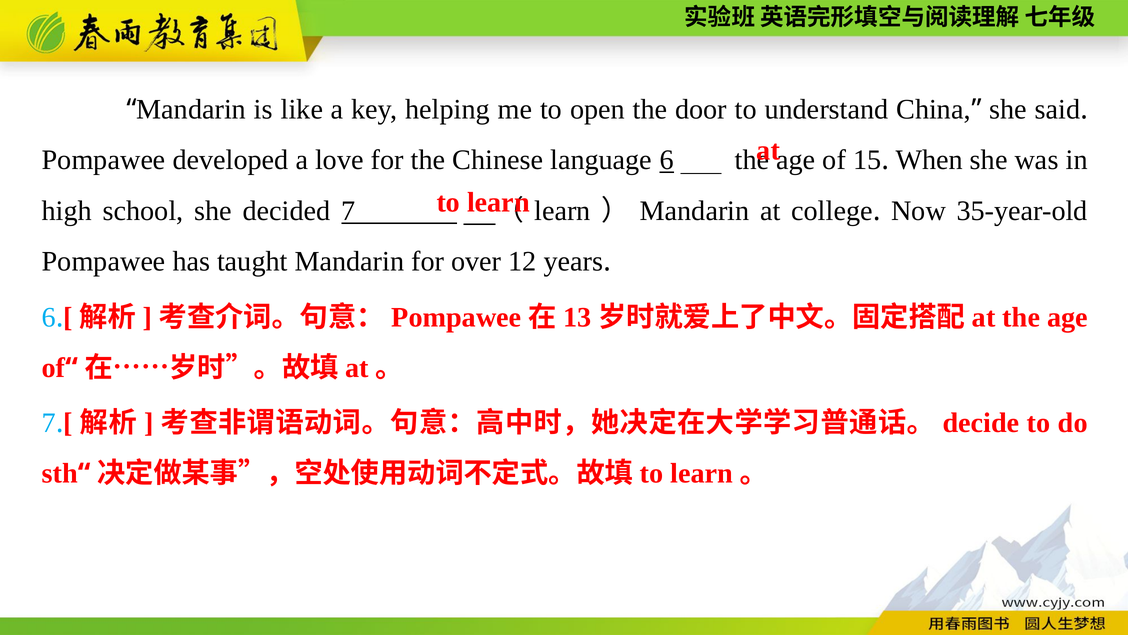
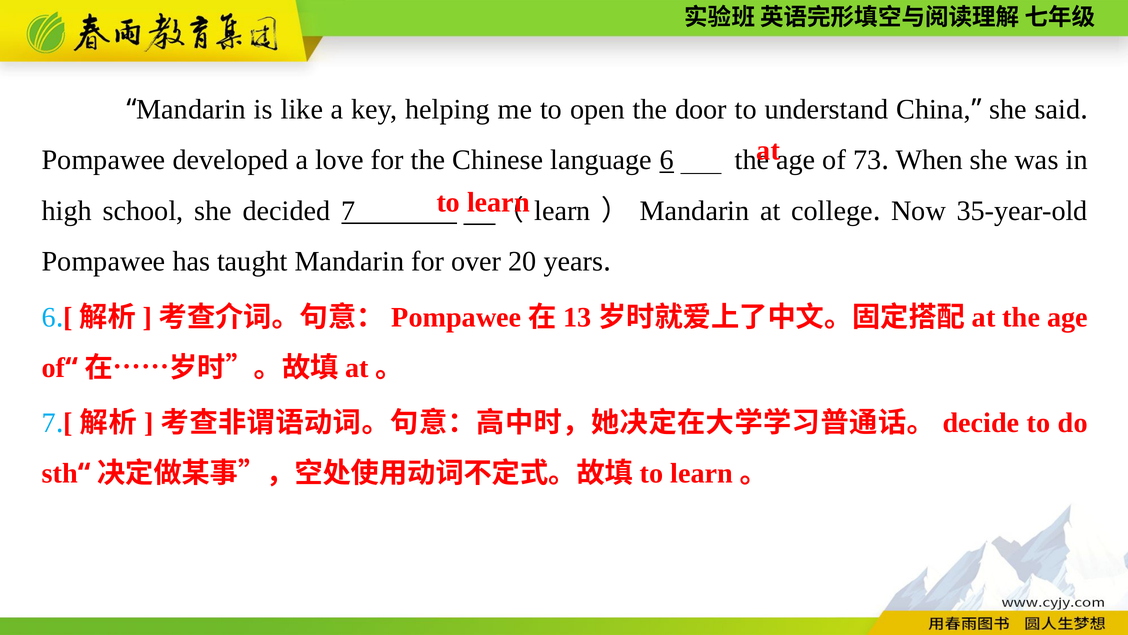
15: 15 -> 73 (867, 160)
12: 12 -> 20 (522, 261)
